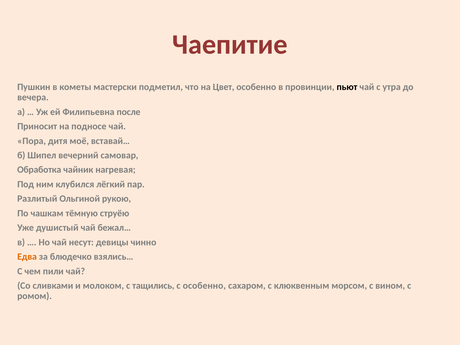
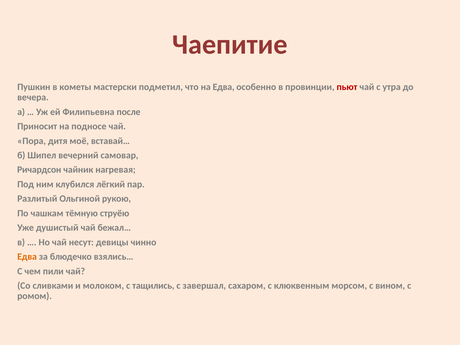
на Цвет: Цвет -> Едва (224, 87)
пьют colour: black -> red (347, 87)
Обработка: Обработка -> Ричардсон (39, 170)
с особенно: особенно -> завершал (204, 286)
